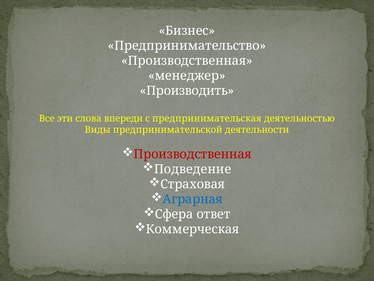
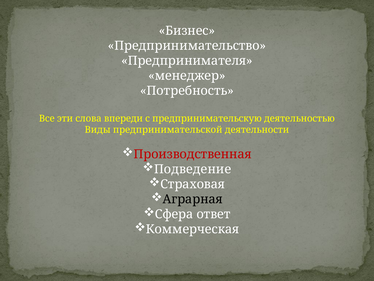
Производственная: Производственная -> Предпринимателя (187, 61)
Производить: Производить -> Потребность (187, 90)
предпринимательская: предпринимательская -> предпринимательскую (207, 118)
Аграрная colour: blue -> black (193, 199)
